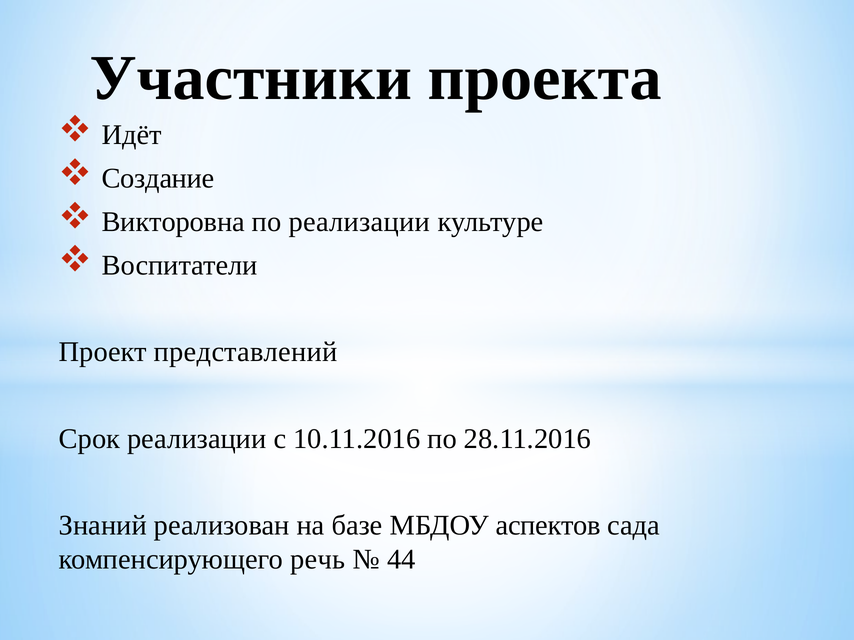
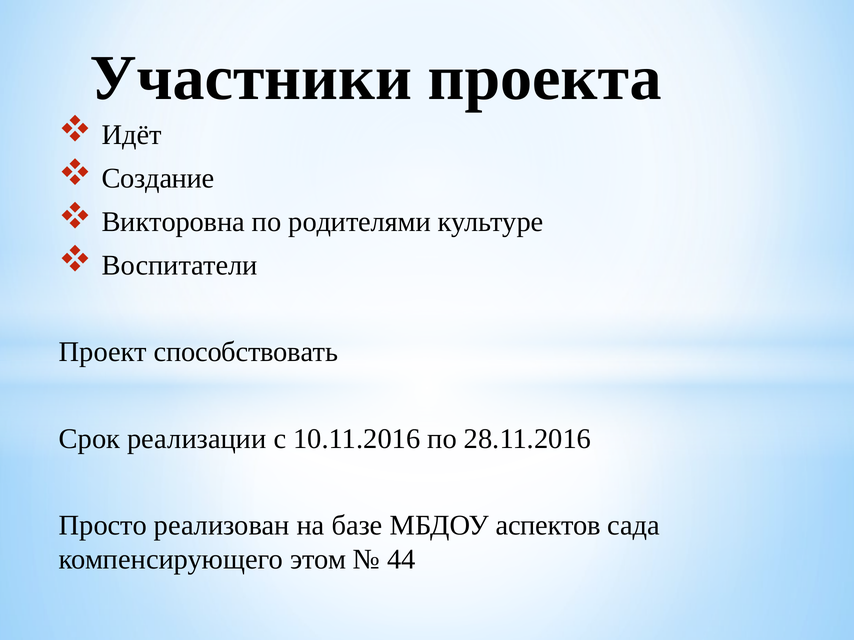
по реализации: реализации -> родителями (360, 222)
представлений: представлений -> способствовать (246, 352)
Знаний: Знаний -> Просто (103, 526)
речь: речь -> этом (318, 560)
